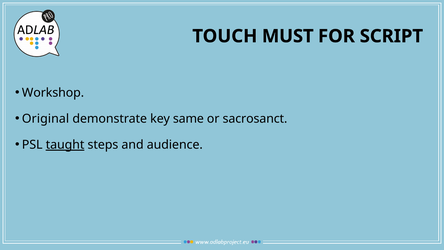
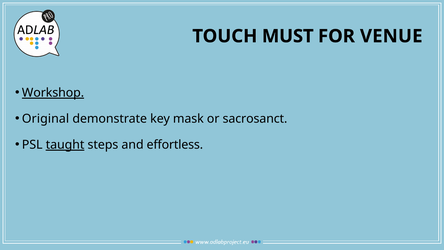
SCRIPT: SCRIPT -> VENUE (391, 36)
Workshop underline: none -> present (53, 93)
same: same -> mask (188, 119)
audience: audience -> effortless (175, 145)
